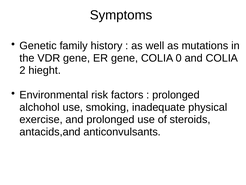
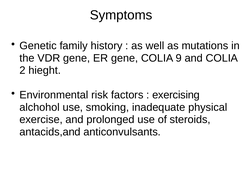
0: 0 -> 9 (179, 58)
prolonged: prolonged -> exercising (176, 95)
